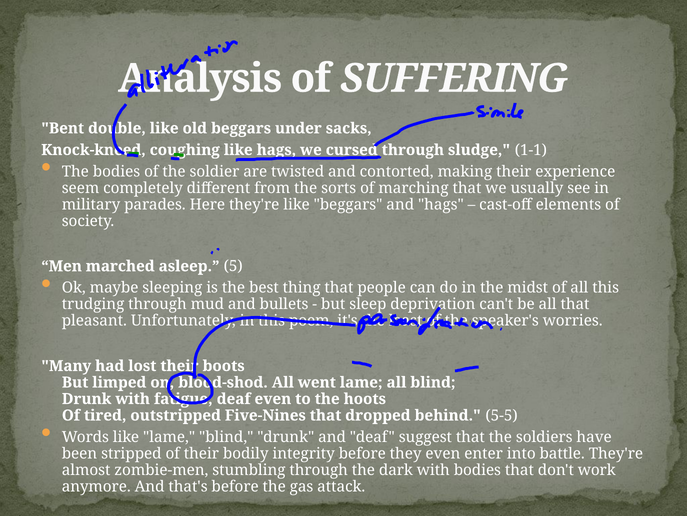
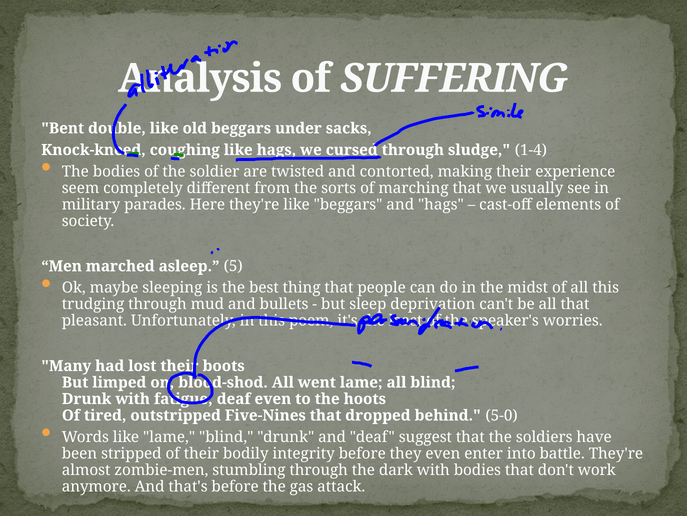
1-1: 1-1 -> 1-4 (531, 150)
5-5: 5-5 -> 5-0 (502, 415)
